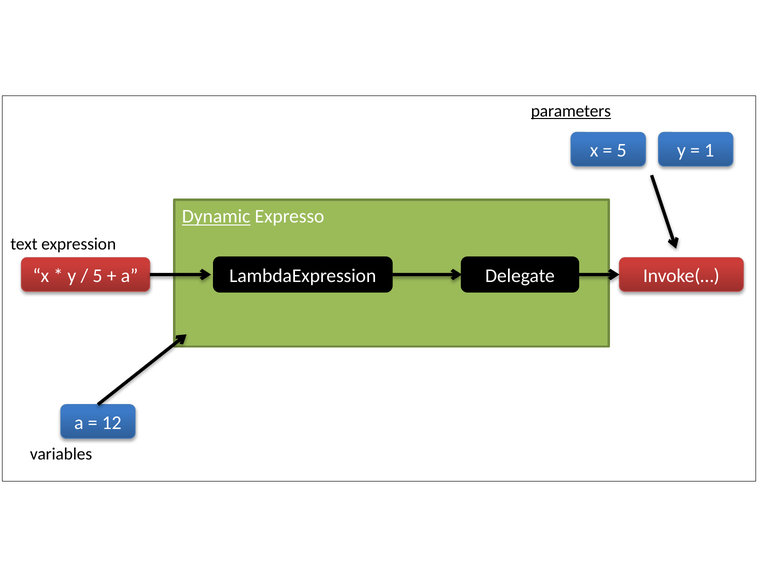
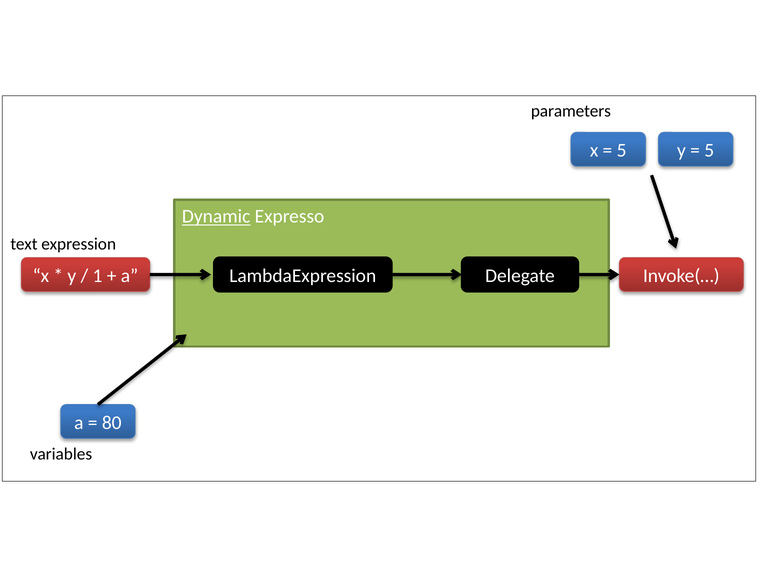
parameters underline: present -> none (571, 111)
1: 1 -> 5 (709, 151)
5: 5 -> 1 (97, 276)
12: 12 -> 80 (112, 423)
